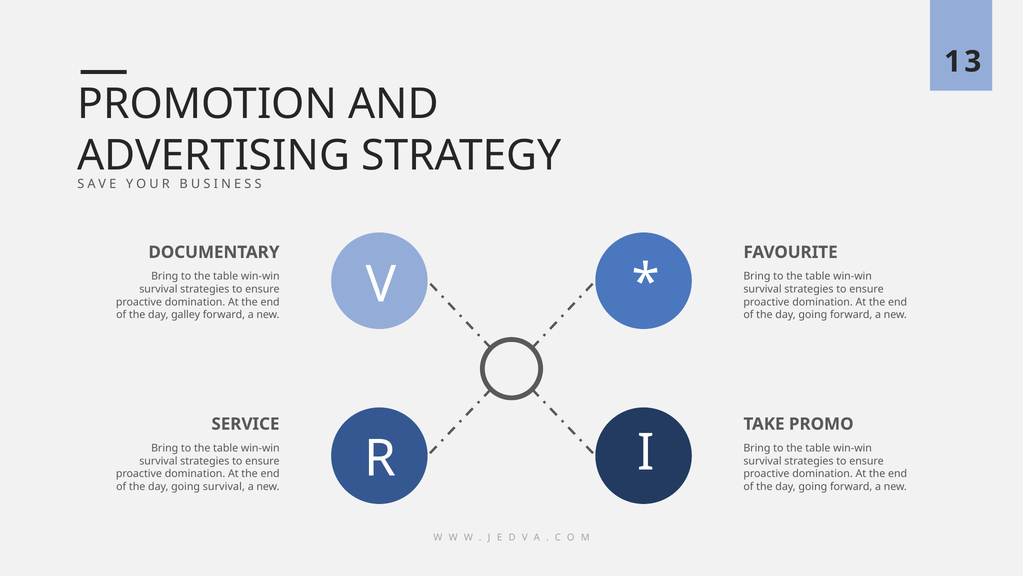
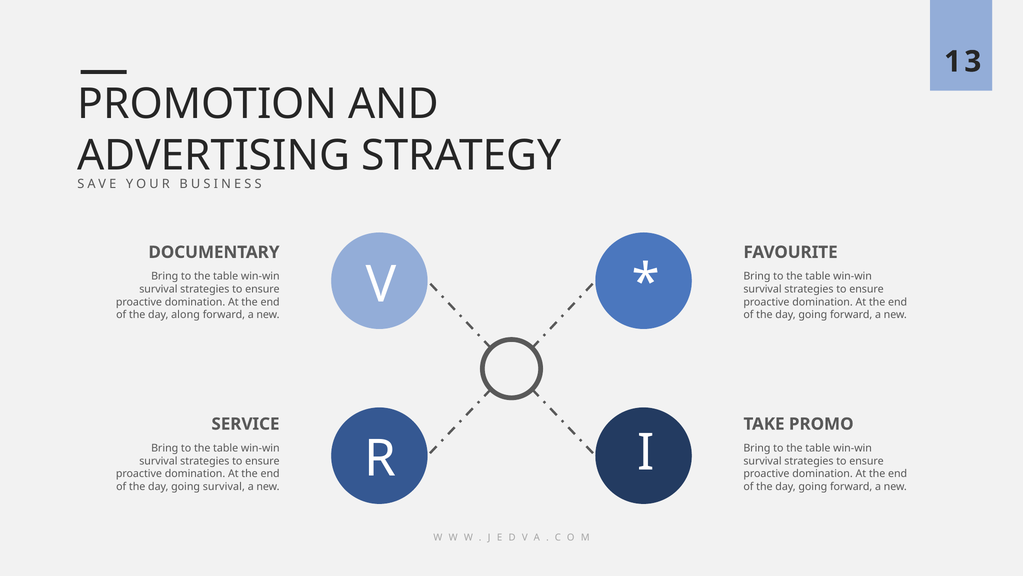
galley: galley -> along (186, 315)
